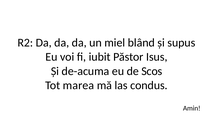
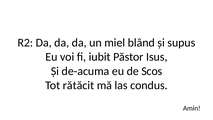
marea: marea -> rătăcit (78, 85)
